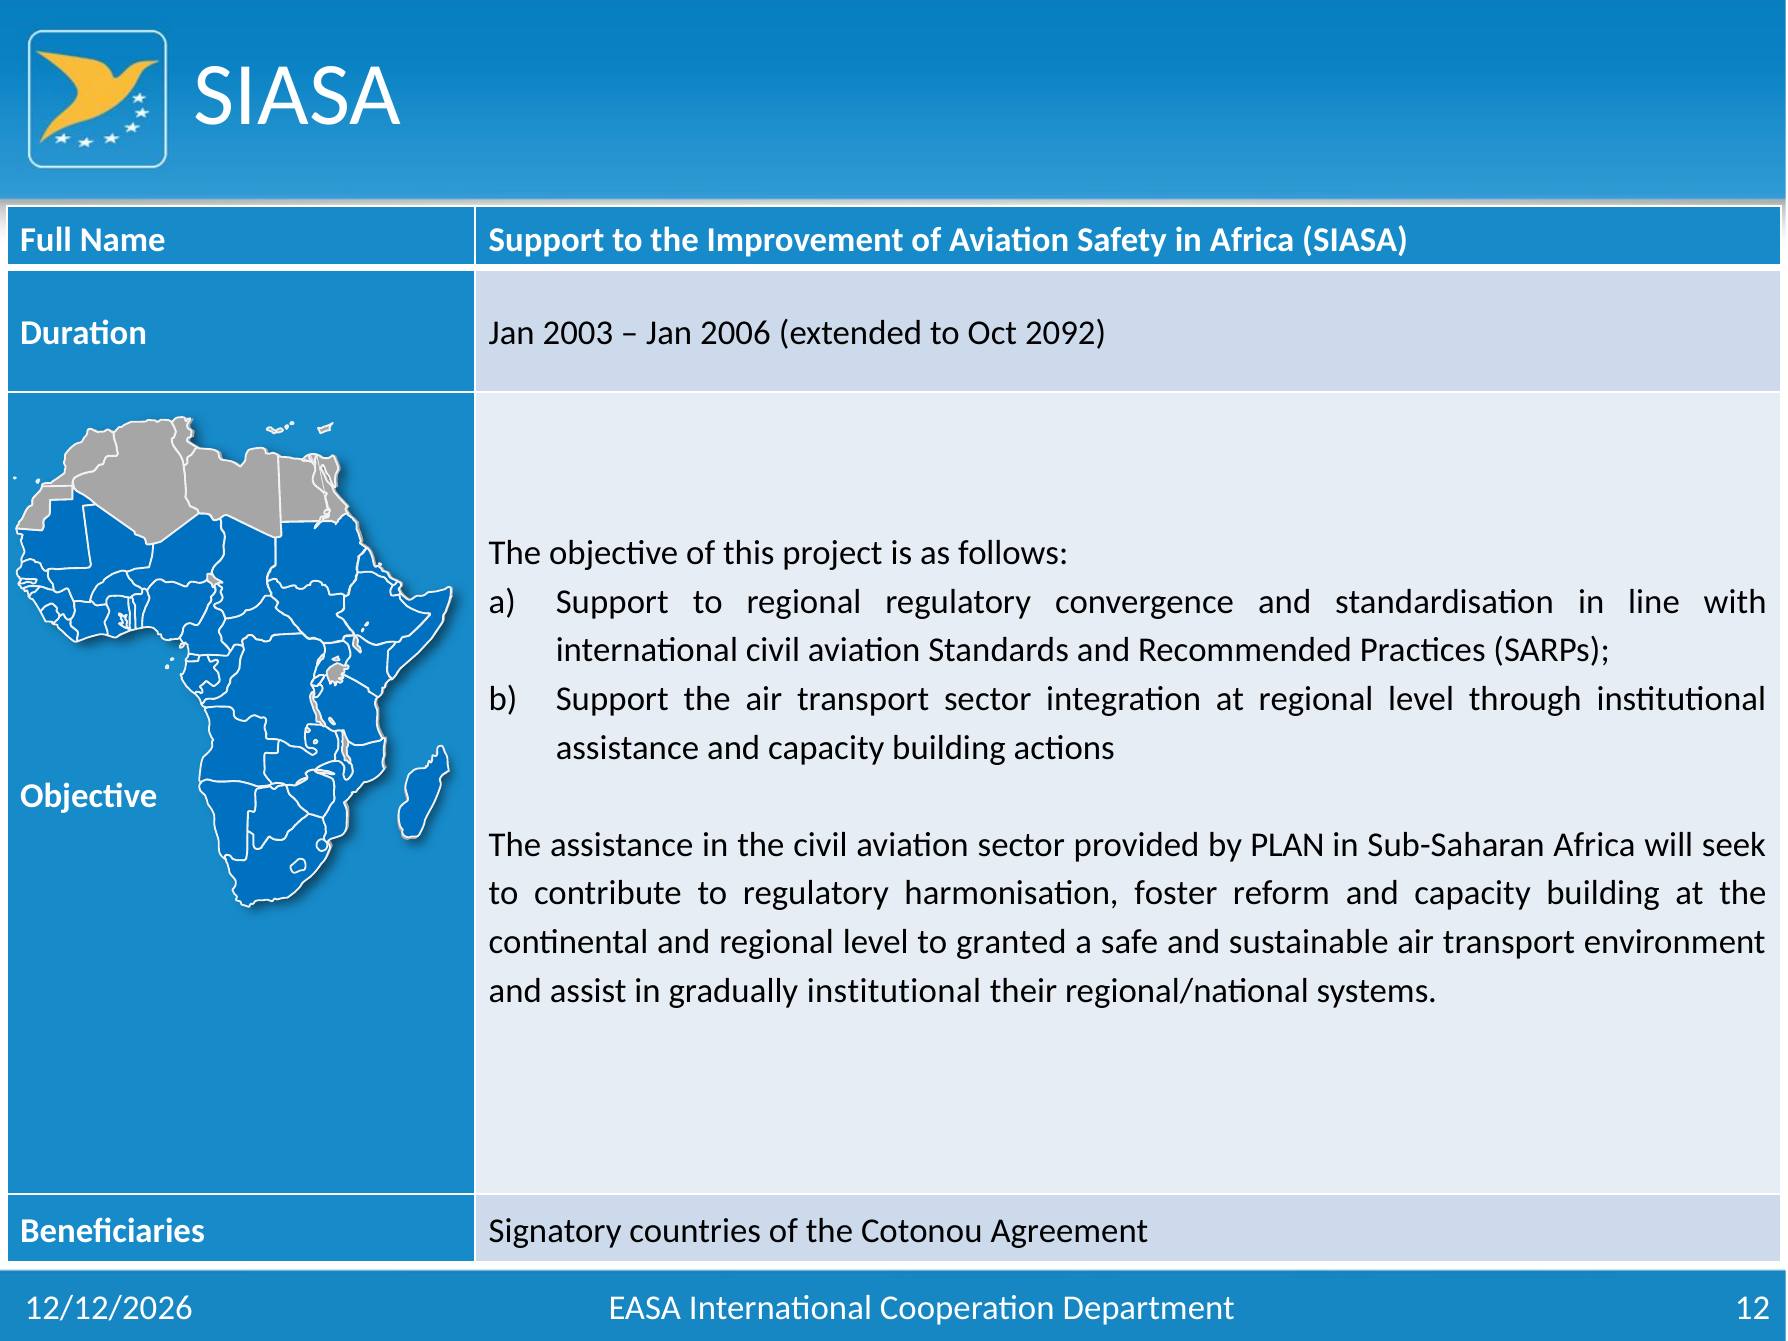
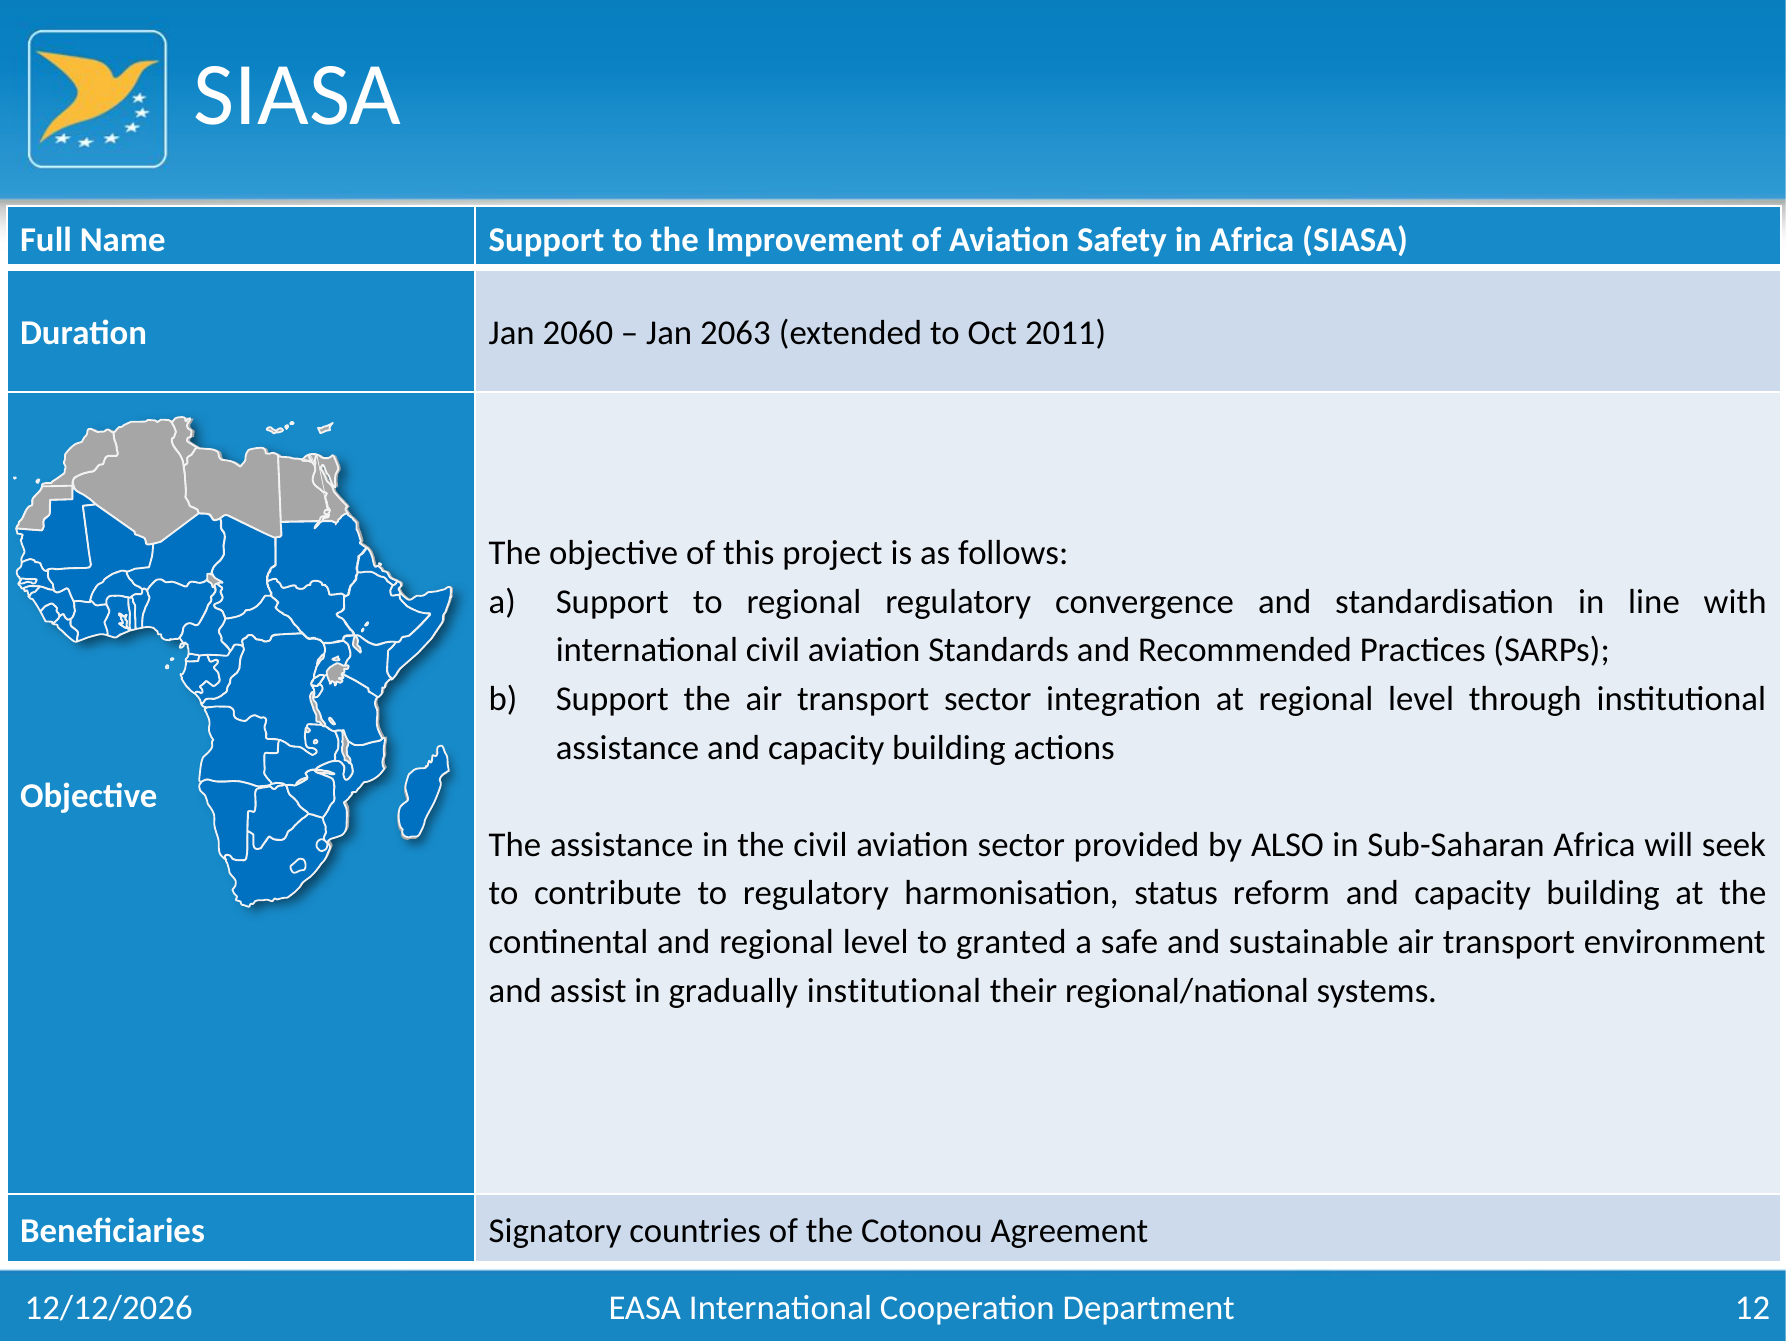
2003: 2003 -> 2060 (578, 333)
2006: 2006 -> 2063 (735, 333)
2092: 2092 -> 2011 (1066, 333)
PLAN: PLAN -> ALSO (1287, 845)
foster: foster -> status (1176, 894)
